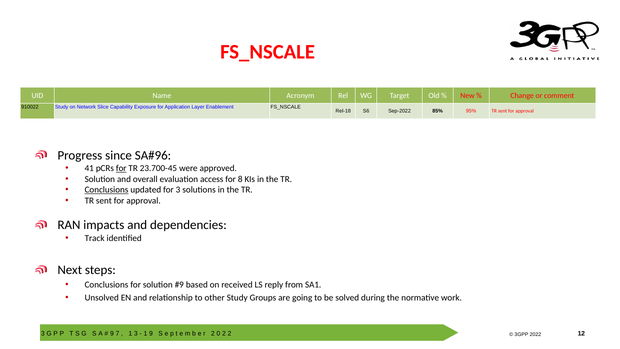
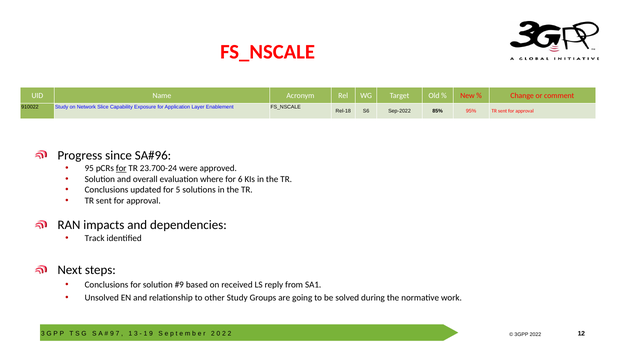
41: 41 -> 95 (89, 168)
23.700-45: 23.700-45 -> 23.700-24 (158, 168)
access: access -> where (212, 179)
8: 8 -> 6 (240, 179)
Conclusions underline: present -> none (107, 190)
for 3: 3 -> 5 (178, 190)
